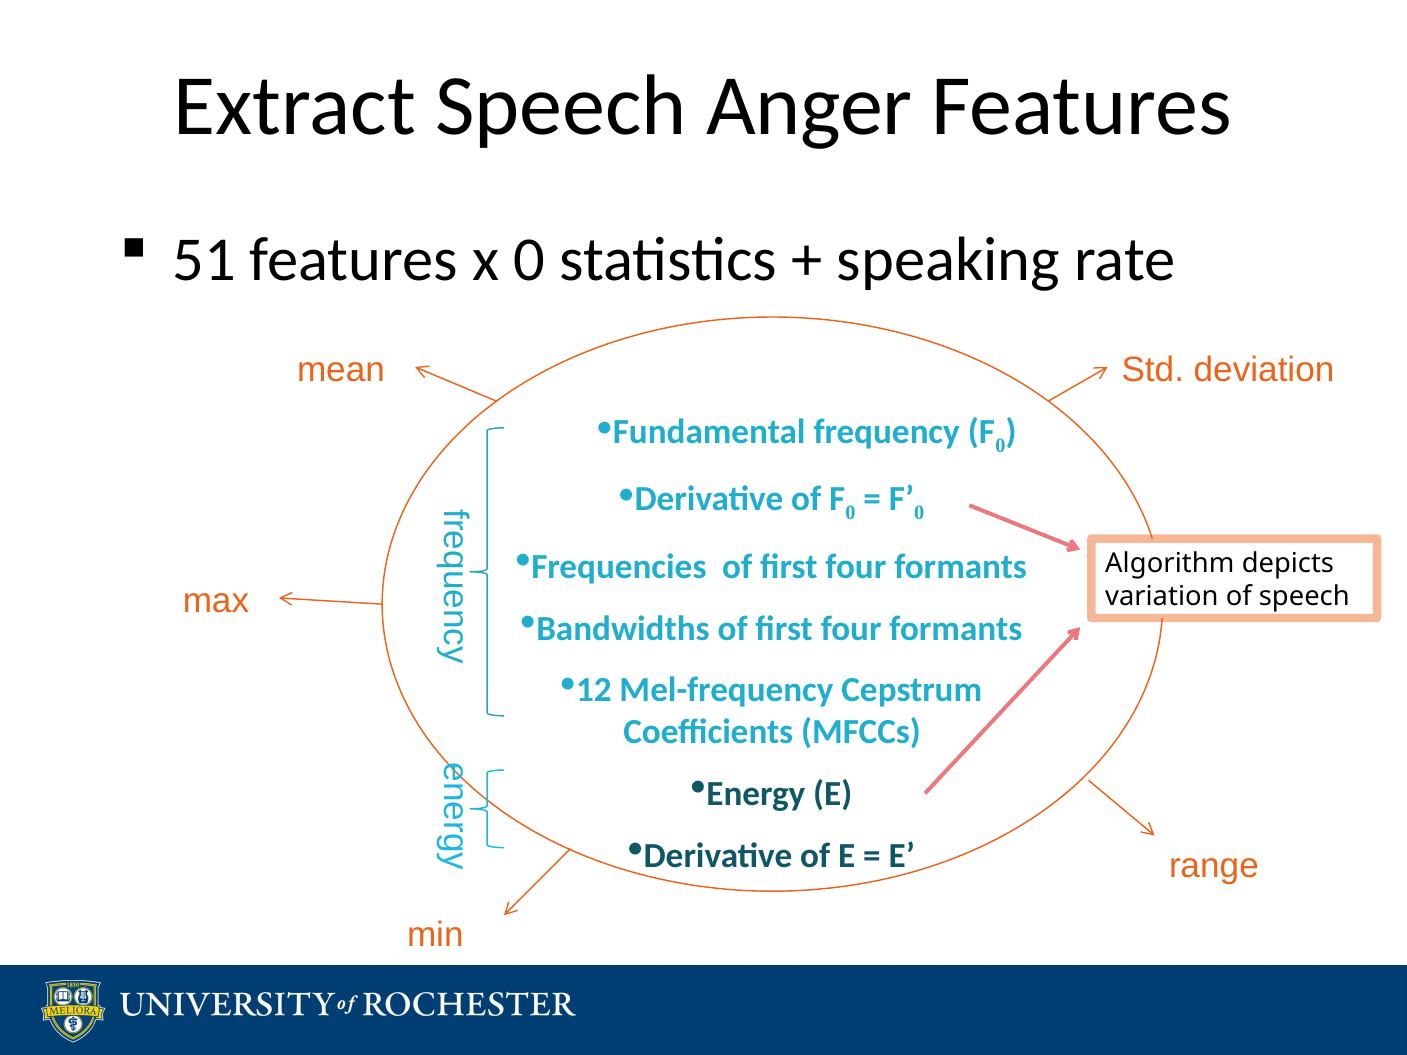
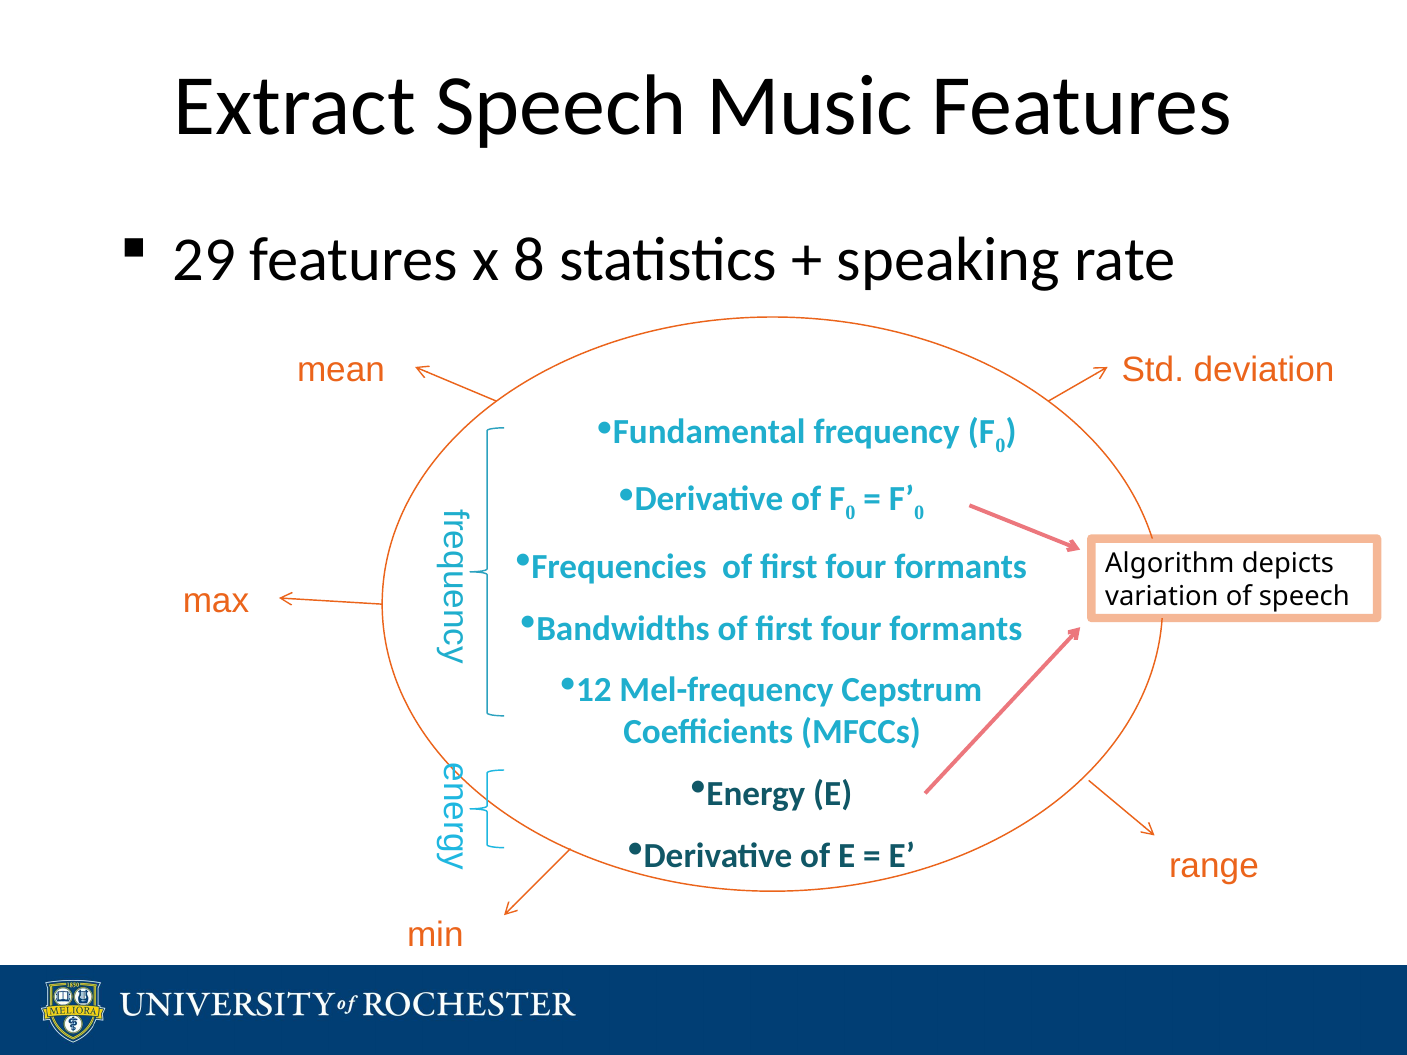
Anger: Anger -> Music (809, 106)
51: 51 -> 29 (204, 260)
x 0: 0 -> 8 (530, 260)
